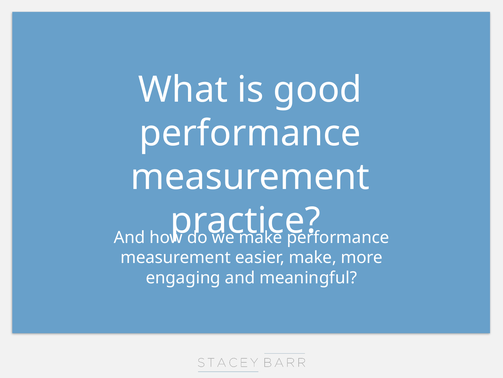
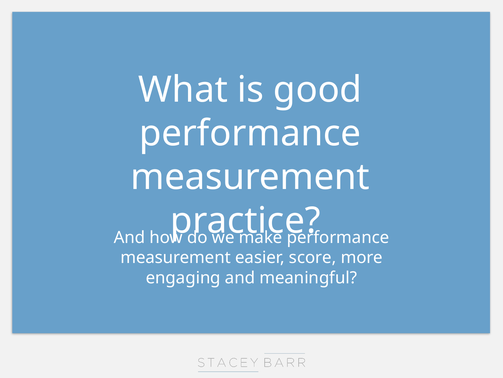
easier make: make -> score (313, 257)
